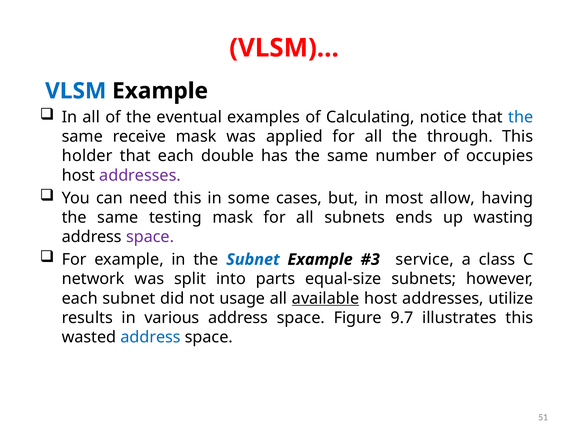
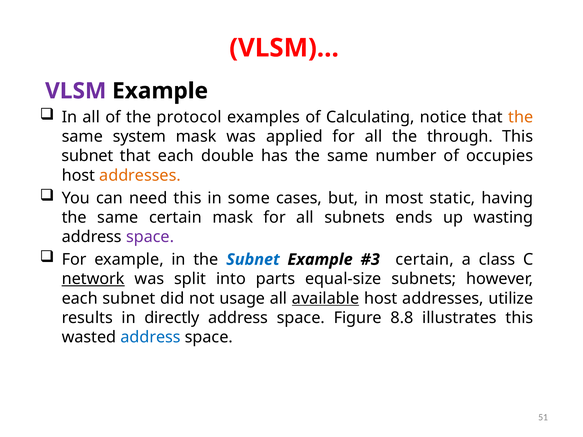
VLSM colour: blue -> purple (76, 91)
eventual: eventual -> protocol (189, 117)
the colour: blue -> orange (521, 117)
receive: receive -> system (139, 137)
holder: holder -> subnet (87, 156)
addresses colour: purple -> orange (140, 175)
allow: allow -> static (452, 198)
same testing: testing -> certain (175, 218)
service: service -> certain (425, 260)
network underline: none -> present (93, 279)
various: various -> directly (172, 318)
9.7: 9.7 -> 8.8 (402, 318)
